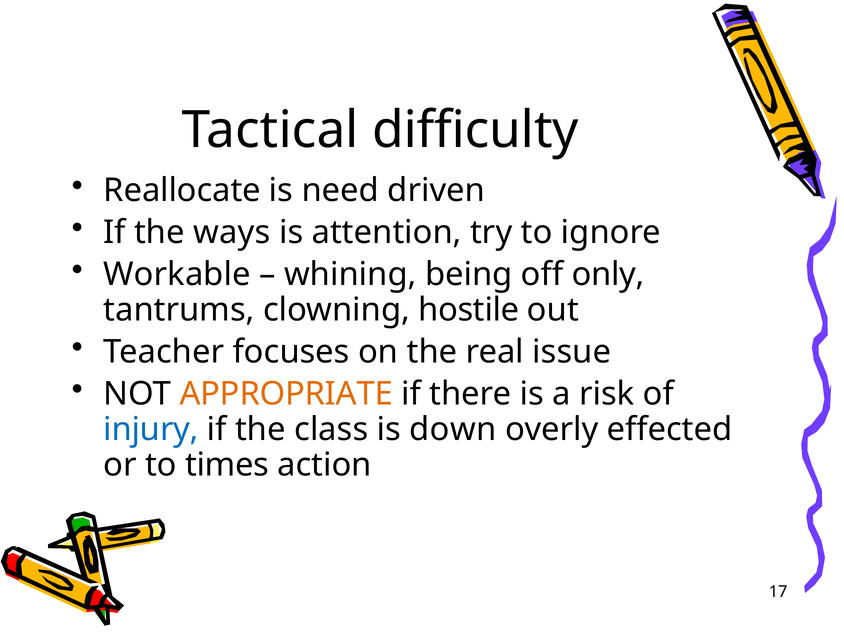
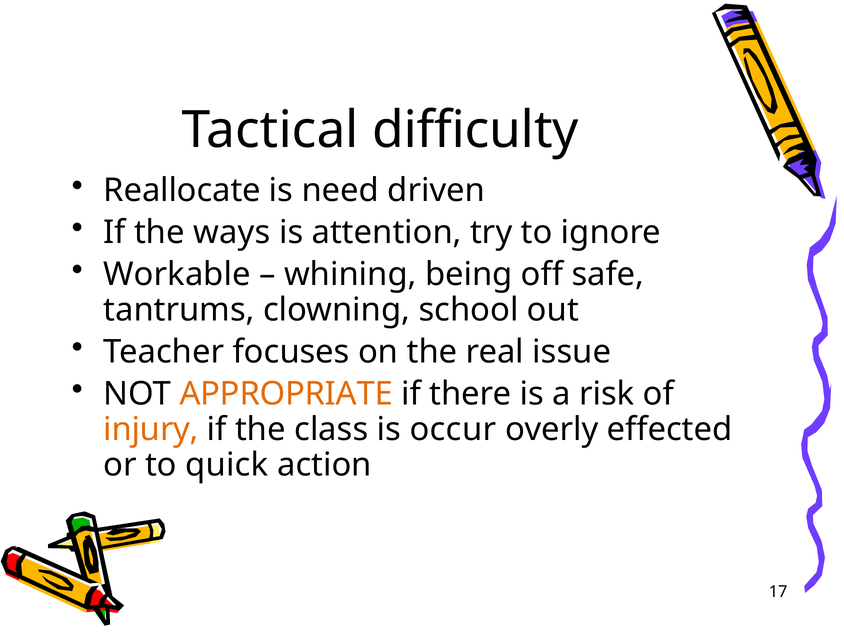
only: only -> safe (608, 275)
hostile: hostile -> school (469, 310)
injury colour: blue -> orange (151, 430)
down: down -> occur (453, 430)
times: times -> quick (227, 465)
